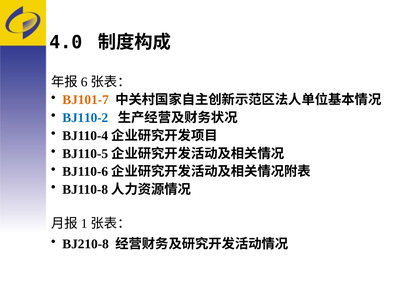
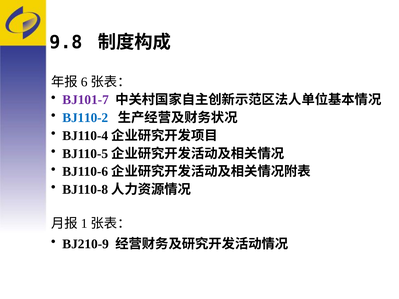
4.0: 4.0 -> 9.8 (66, 42)
BJ101-7 colour: orange -> purple (86, 100)
BJ210-8: BJ210-8 -> BJ210-9 (86, 244)
